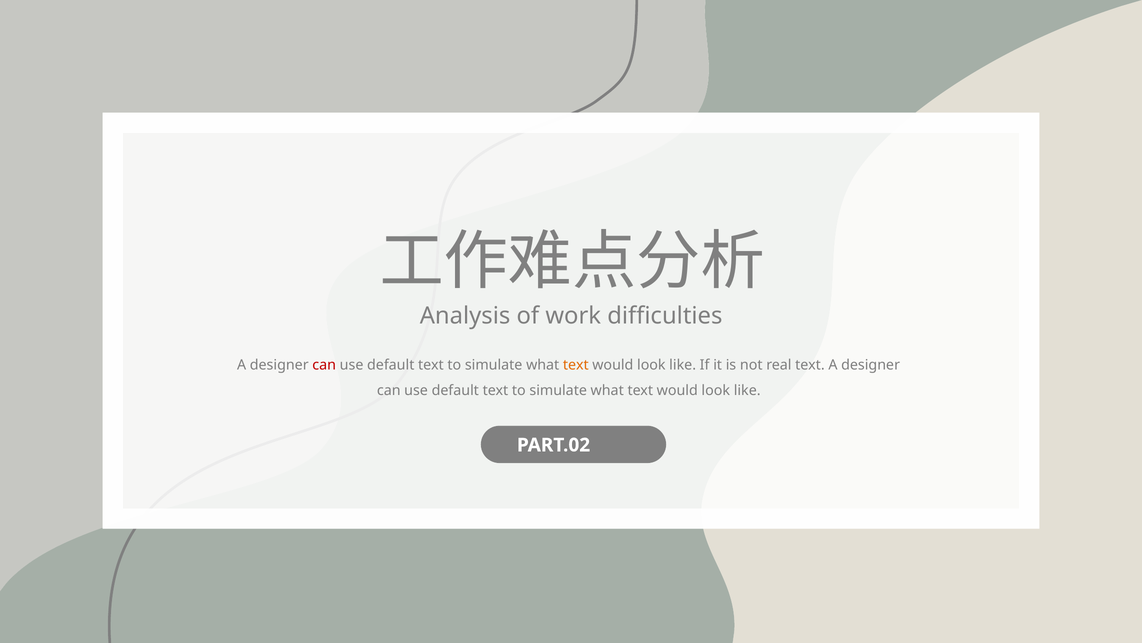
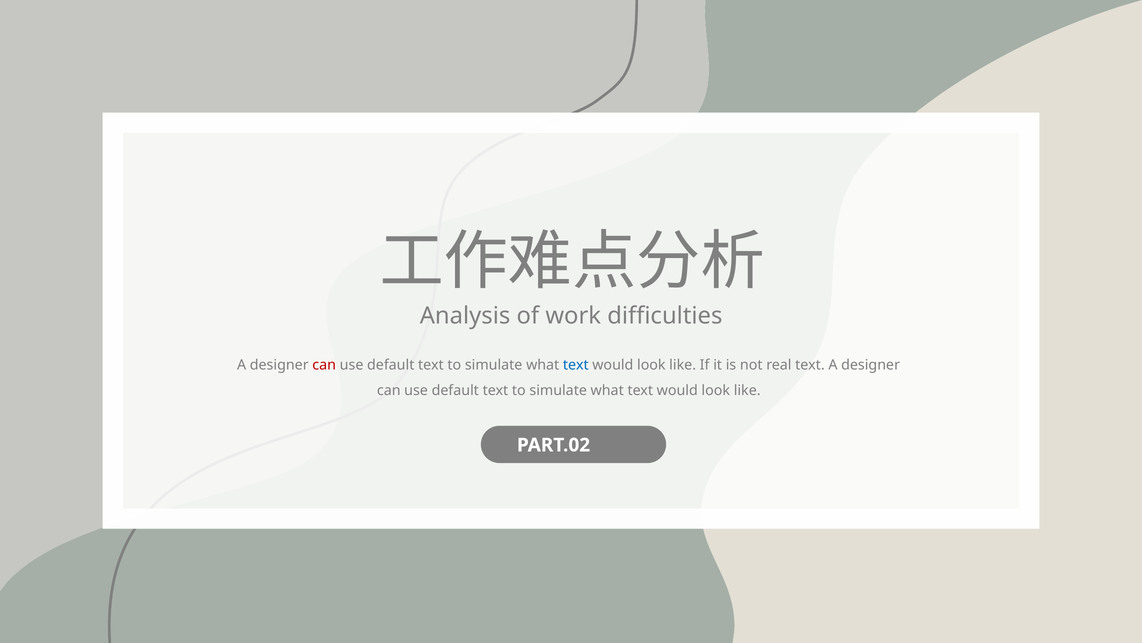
text colour: orange -> blue (576, 364)
